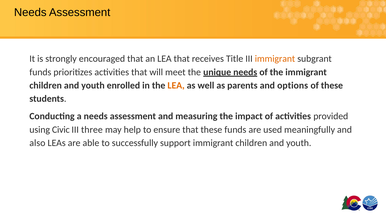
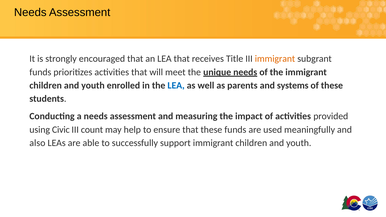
LEA colour: orange -> blue (176, 85)
options: options -> systems (293, 85)
three: three -> count (92, 130)
